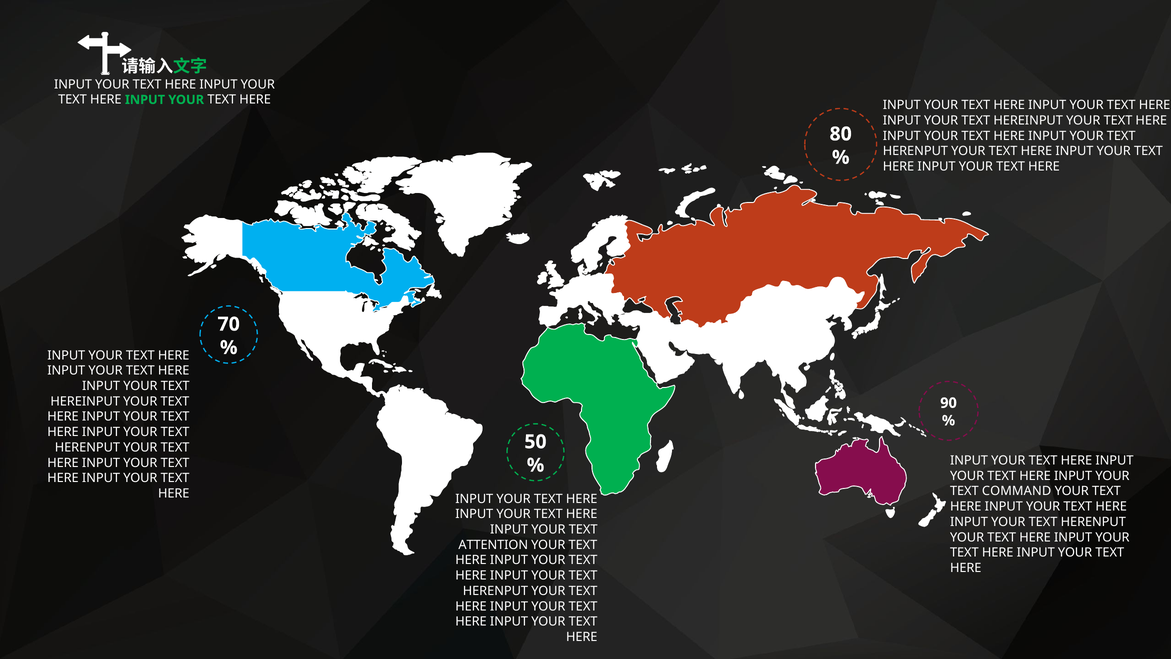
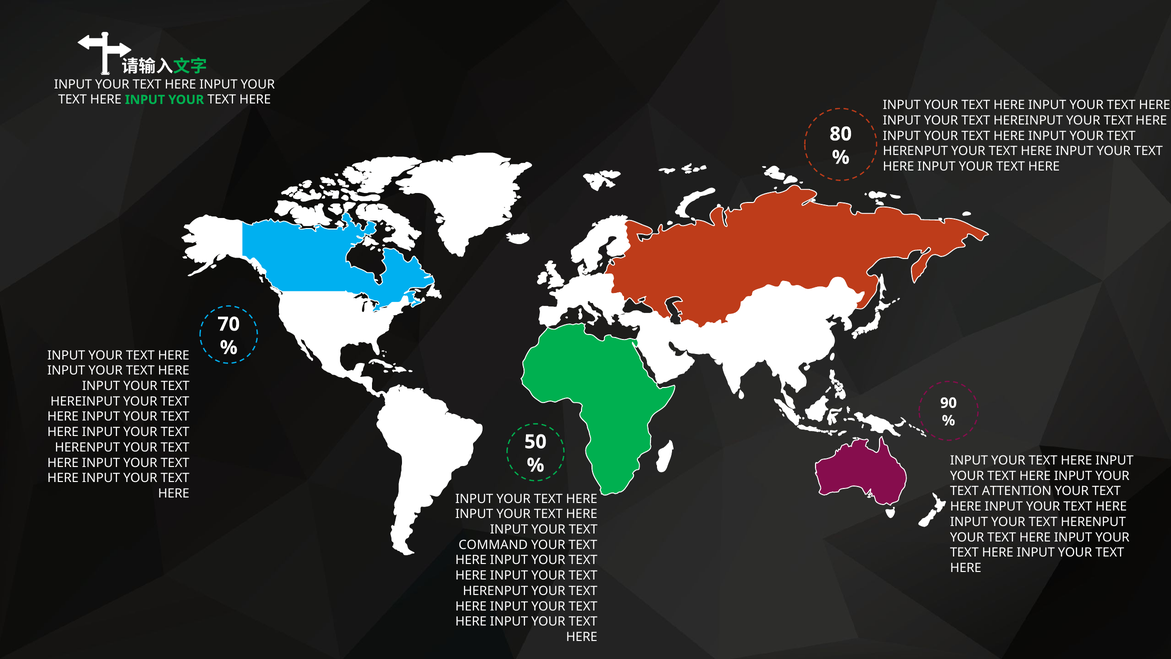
COMMAND: COMMAND -> ATTENTION (1017, 491)
ATTENTION: ATTENTION -> COMMAND (493, 545)
